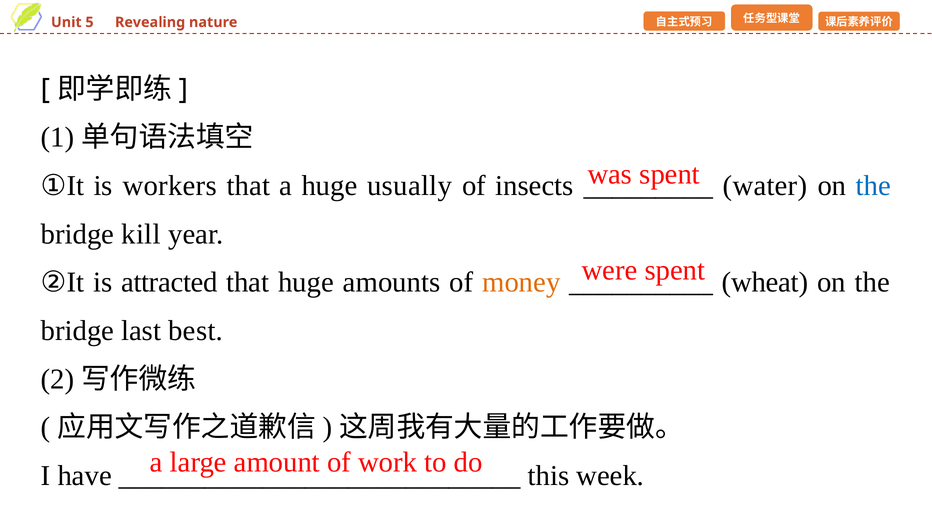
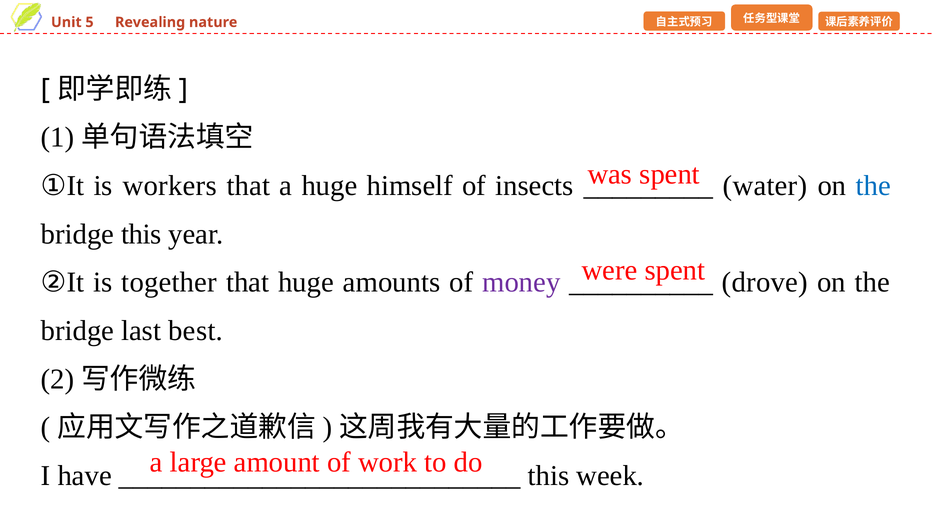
usually: usually -> himself (410, 186)
bridge kill: kill -> this (141, 234)
attracted: attracted -> together (169, 283)
money colour: orange -> purple (521, 283)
wheat: wheat -> drove (765, 283)
